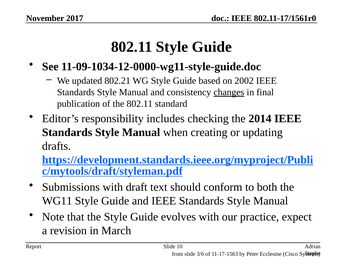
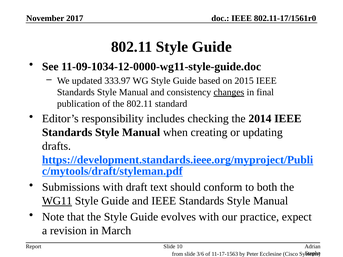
802.21: 802.21 -> 333.97 (117, 81)
2002: 2002 -> 2015 (244, 81)
WG11 underline: none -> present (57, 201)
